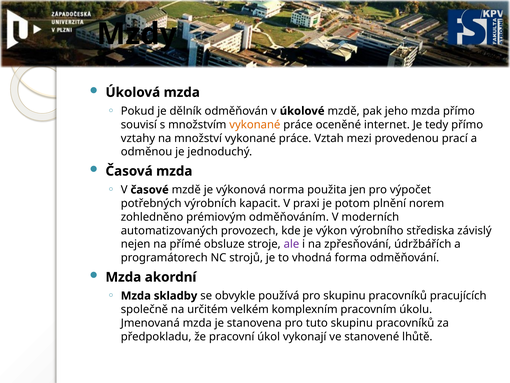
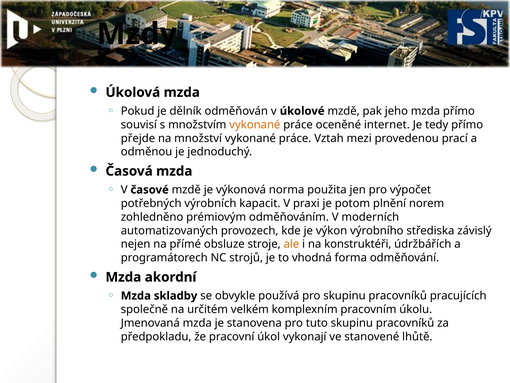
vztahy: vztahy -> přejde (138, 138)
ale colour: purple -> orange (291, 244)
zpřesňování: zpřesňování -> konstruktéři (358, 244)
